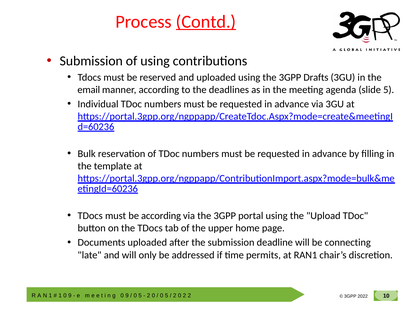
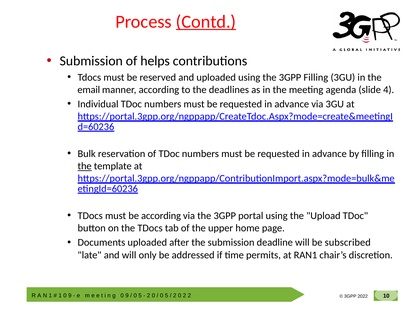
of using: using -> helps (155, 61)
3GPP Drafts: Drafts -> Filling (316, 77)
slide 5: 5 -> 4 (389, 90)
the underline: none -> present (85, 166)
connecting: connecting -> subscribed (348, 243)
